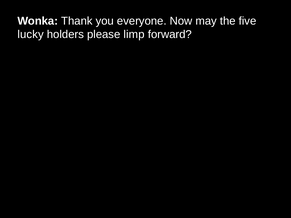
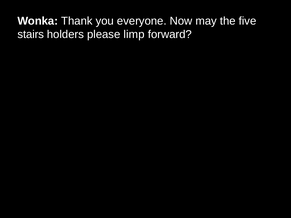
lucky: lucky -> stairs (31, 35)
